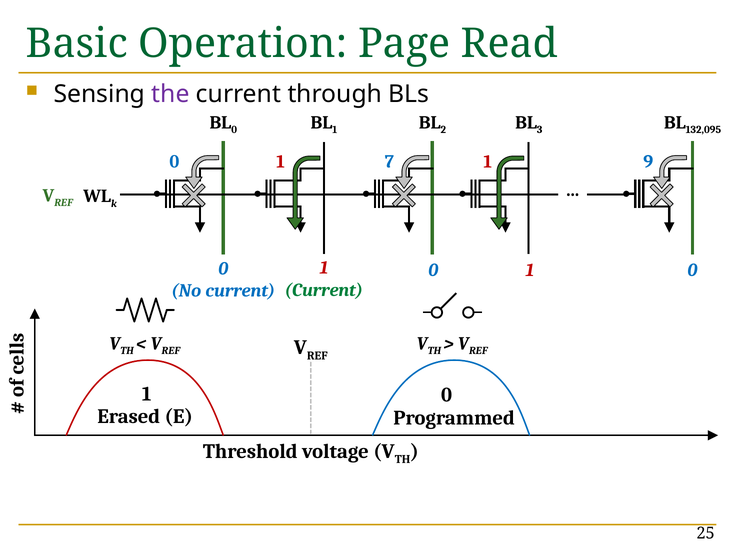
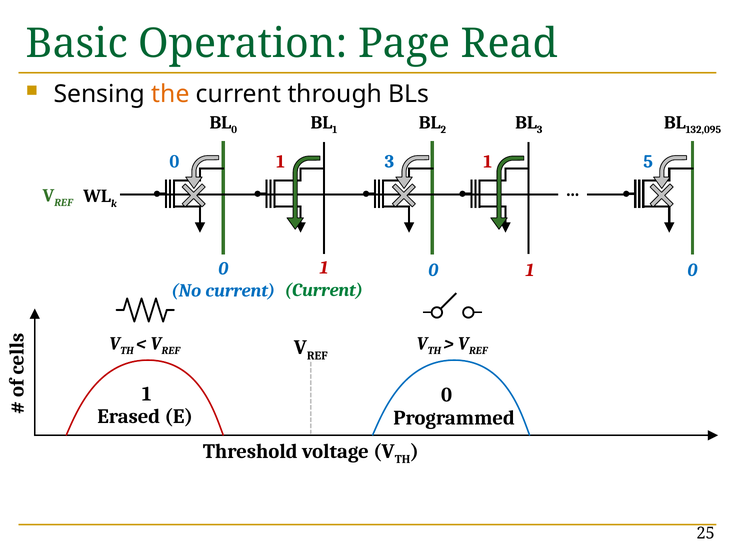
the colour: purple -> orange (171, 94)
1 7: 7 -> 3 (389, 162)
9: 9 -> 5 (648, 162)
